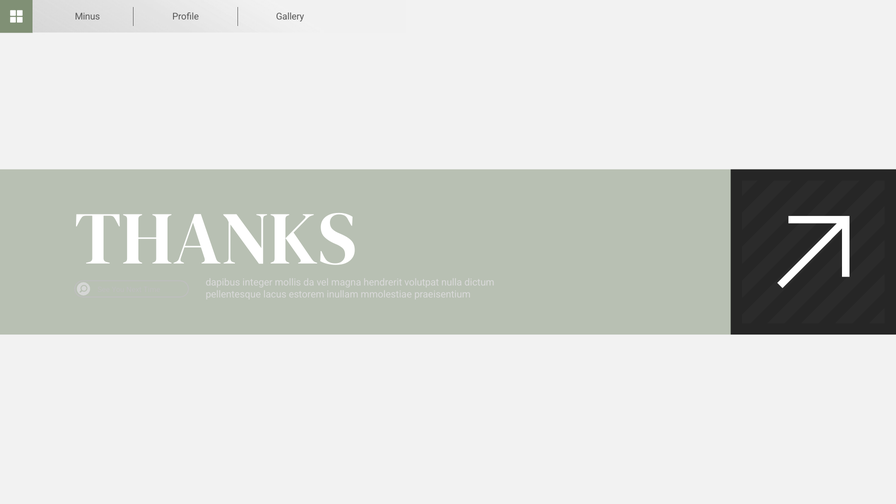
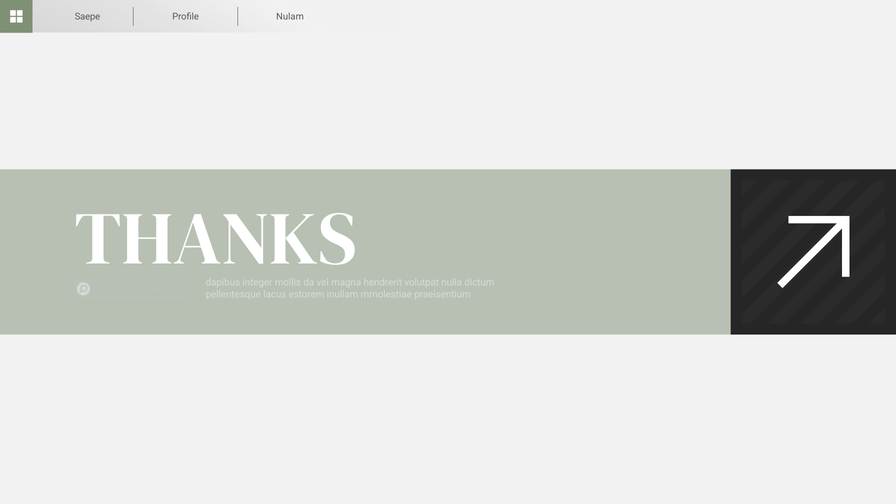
Minus: Minus -> Saepe (87, 17)
Gallery: Gallery -> Nulam (290, 17)
